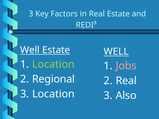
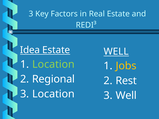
Well: Well -> Idea (30, 50)
Jobs colour: pink -> yellow (126, 66)
Real: Real -> Rest (126, 81)
3 Also: Also -> Well (126, 96)
